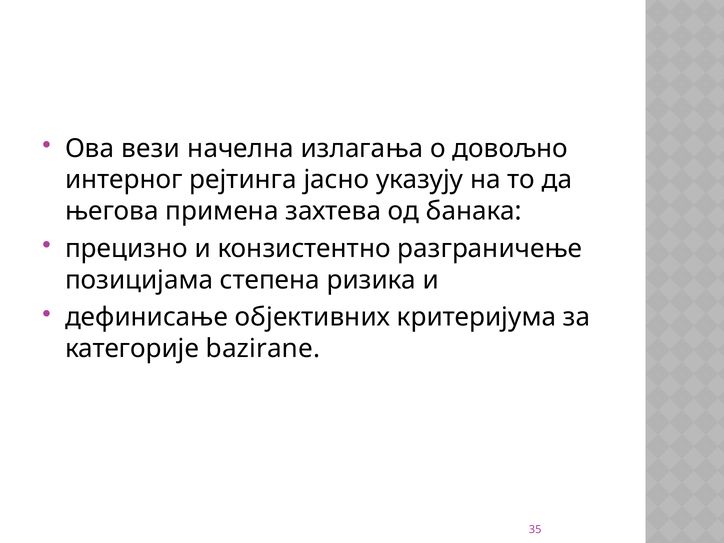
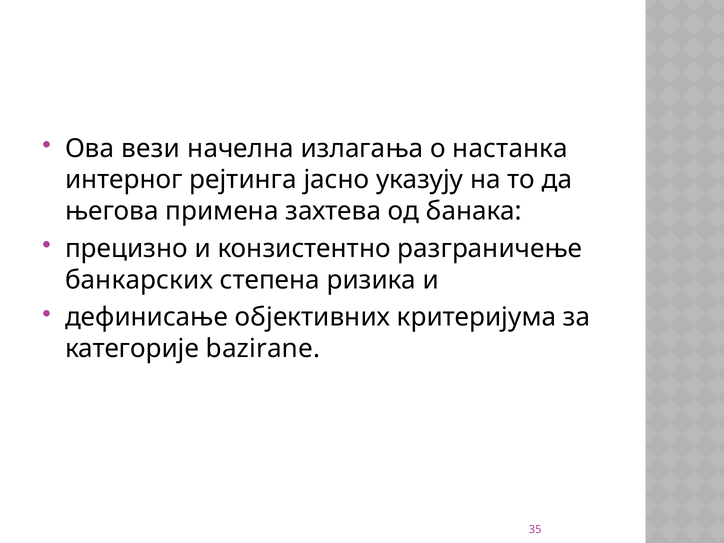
довољно: довољно -> настанка (510, 149)
позицијама: позицијама -> банкарских (139, 280)
